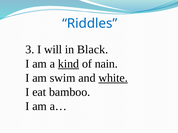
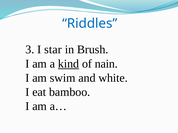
will: will -> star (53, 50)
Black: Black -> Brush (93, 50)
white underline: present -> none (113, 78)
